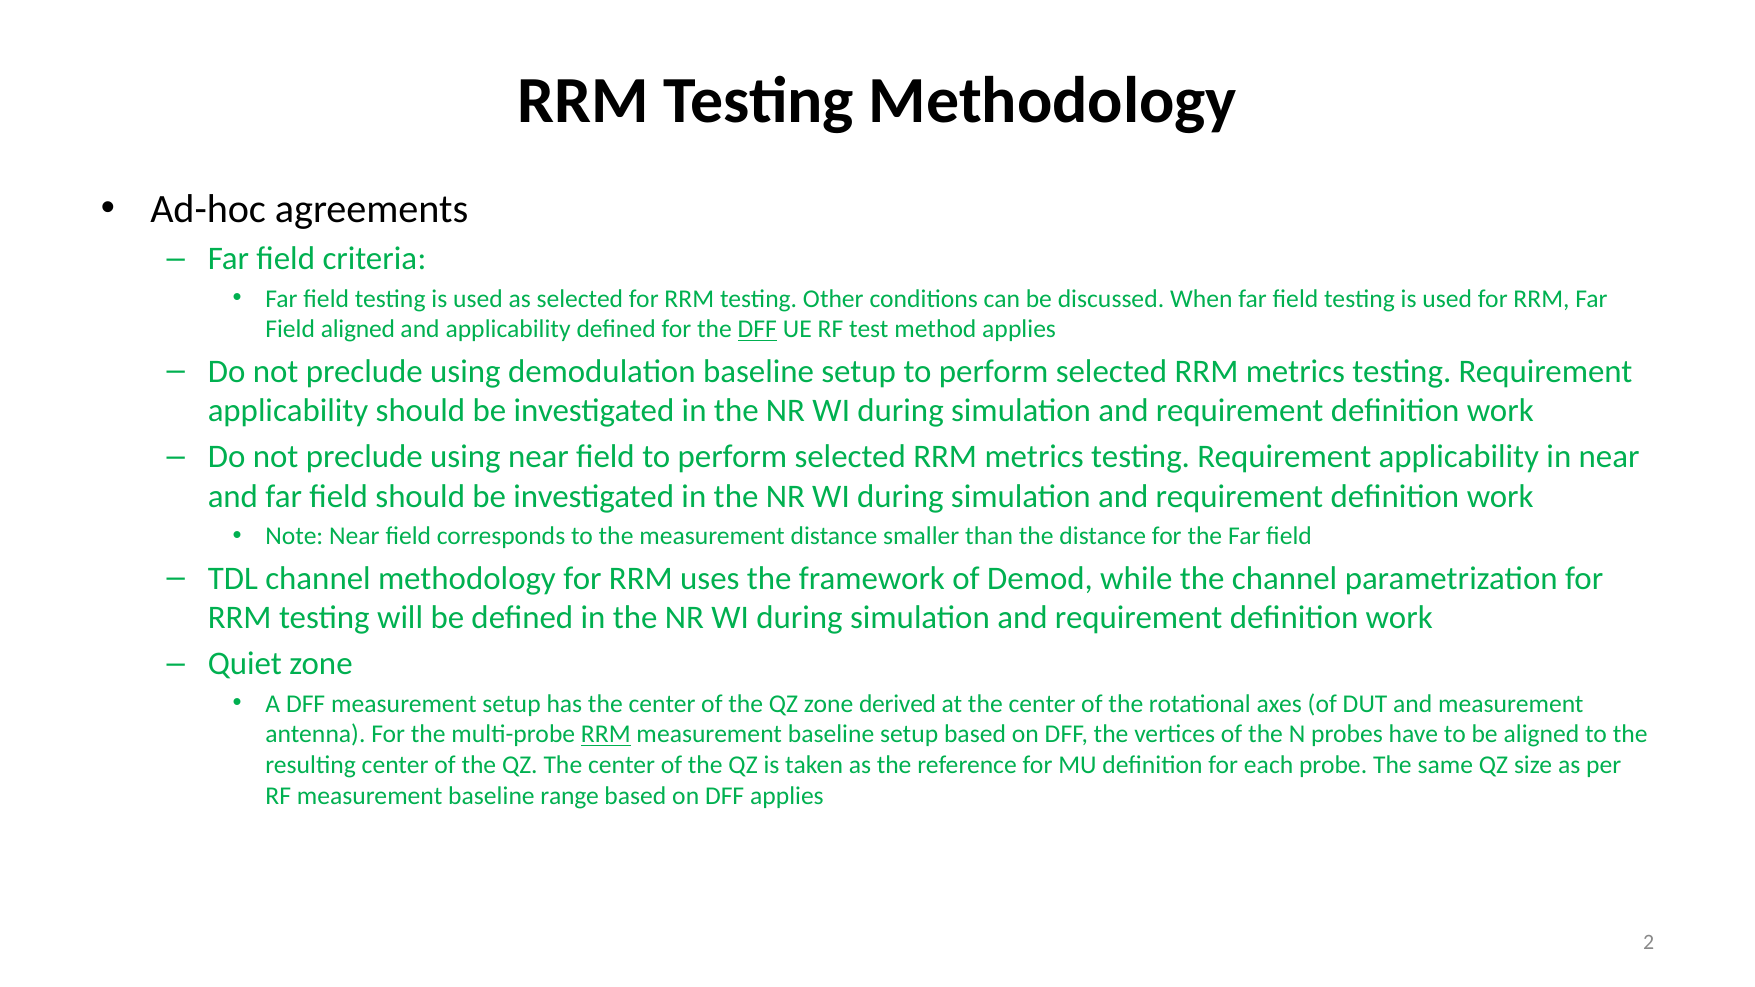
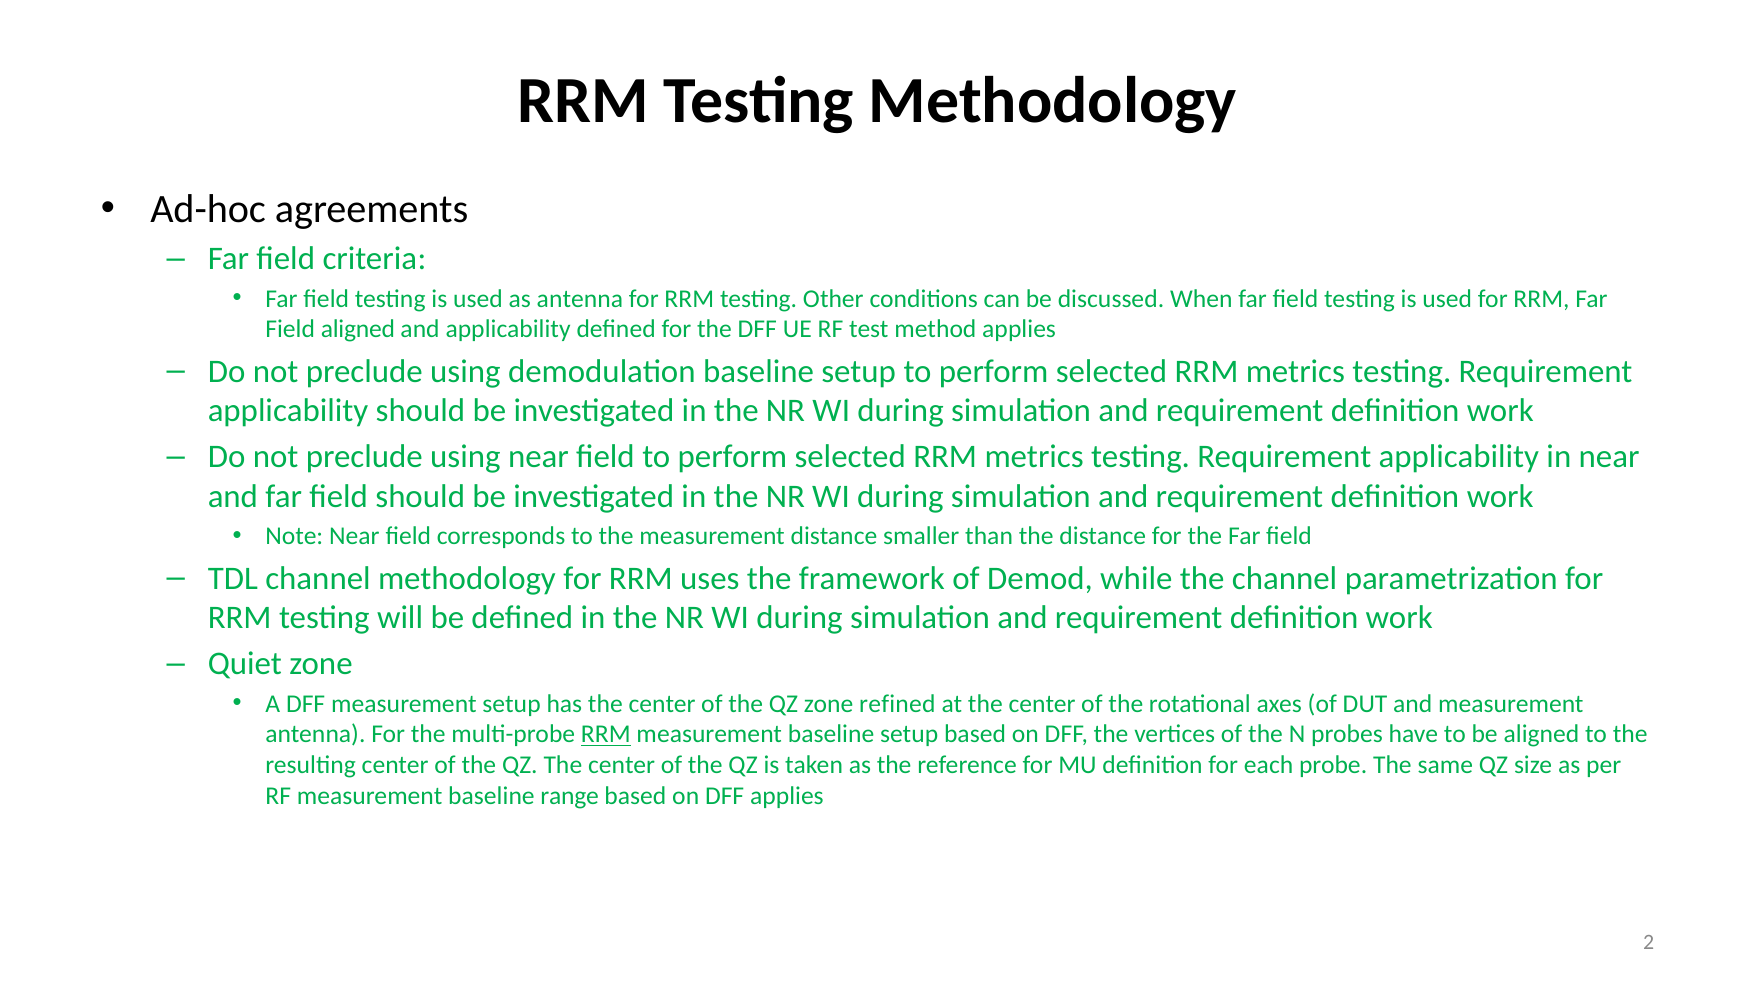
as selected: selected -> antenna (580, 299)
DFF underline: present -> none (757, 329)
derived: derived -> refined (897, 704)
